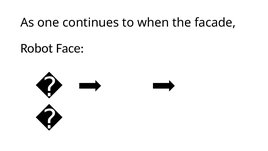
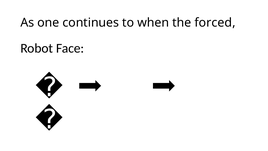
facade: facade -> forced (215, 23)
